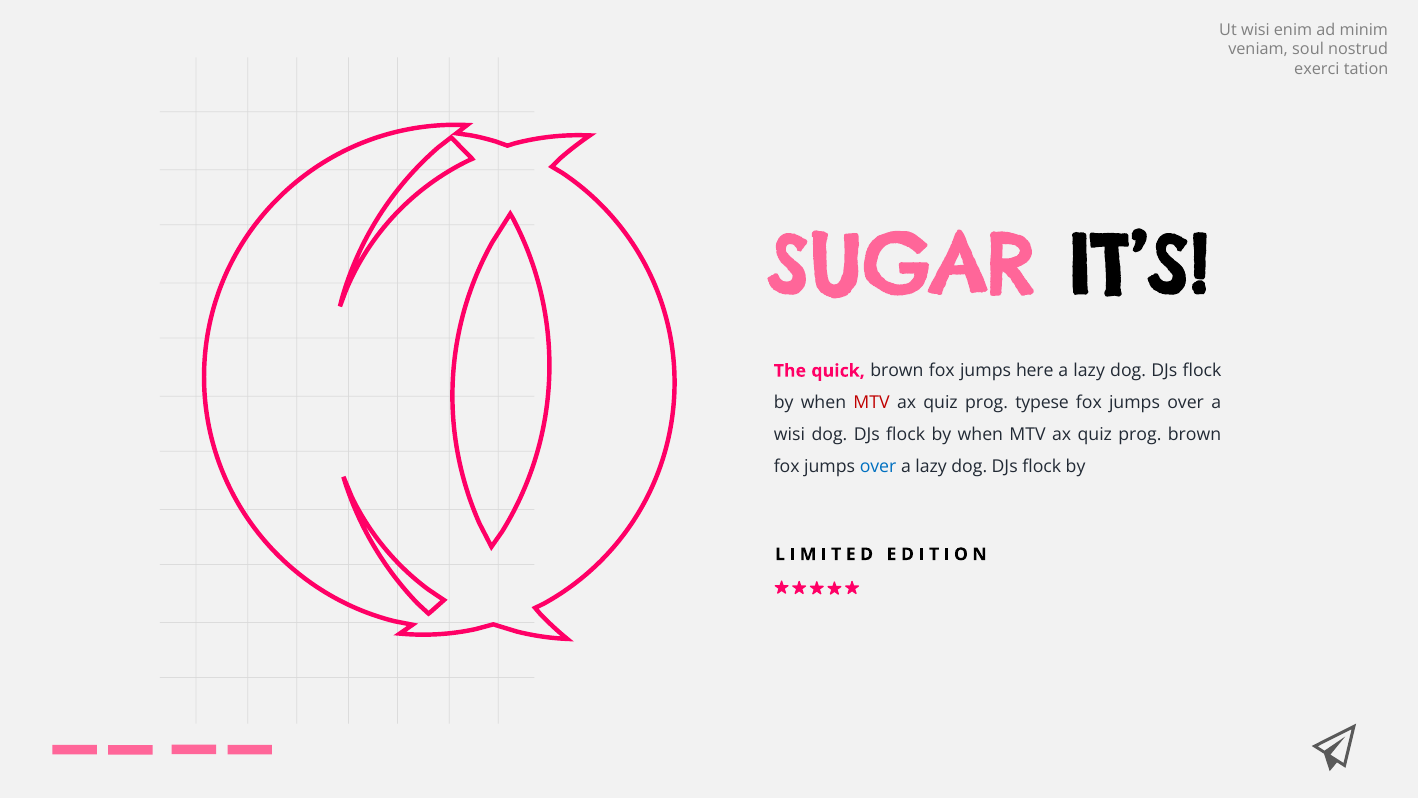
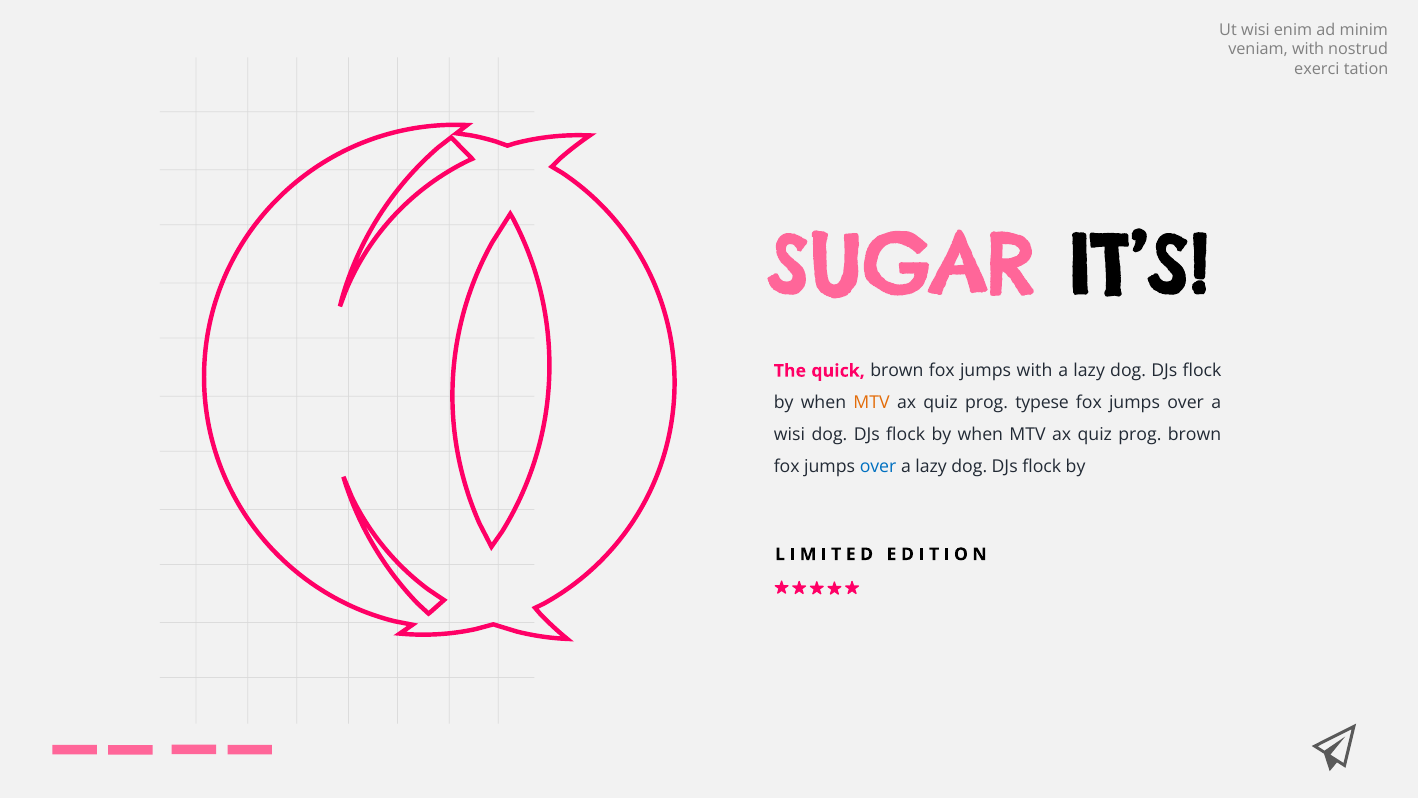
veniam soul: soul -> with (1308, 49)
jumps here: here -> with (1035, 371)
MTV colour: red -> orange (872, 403)
